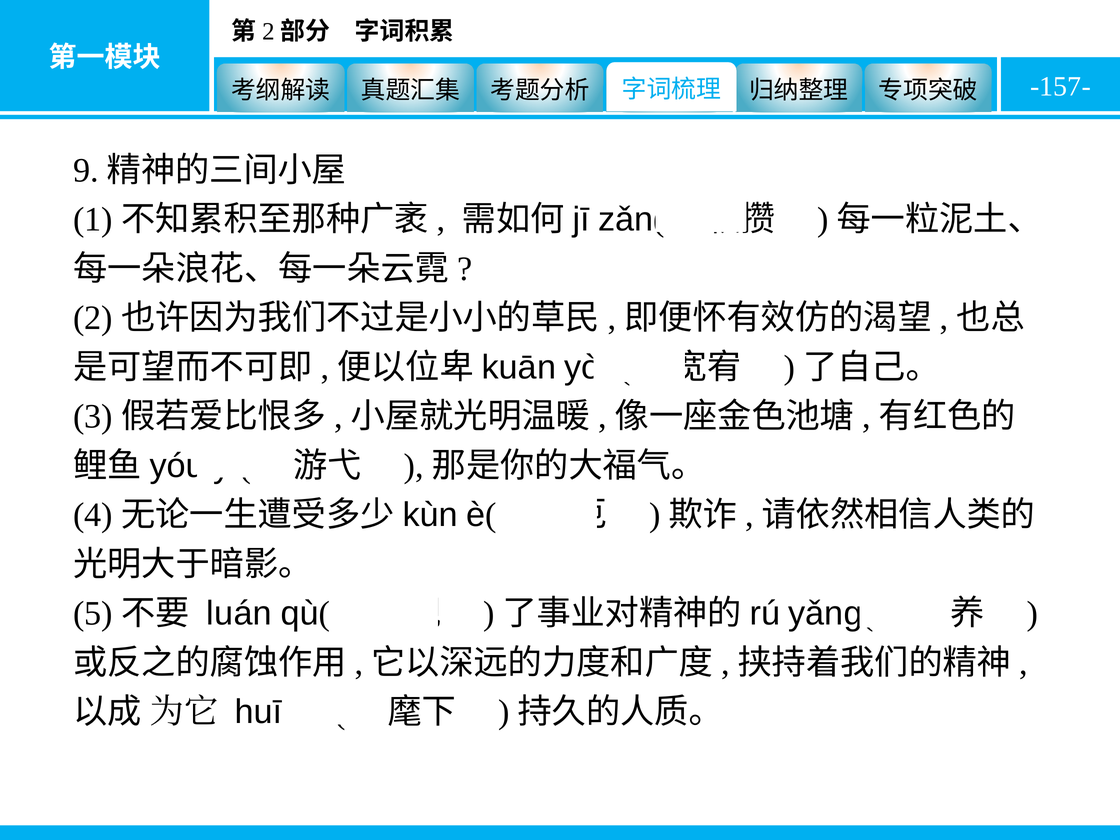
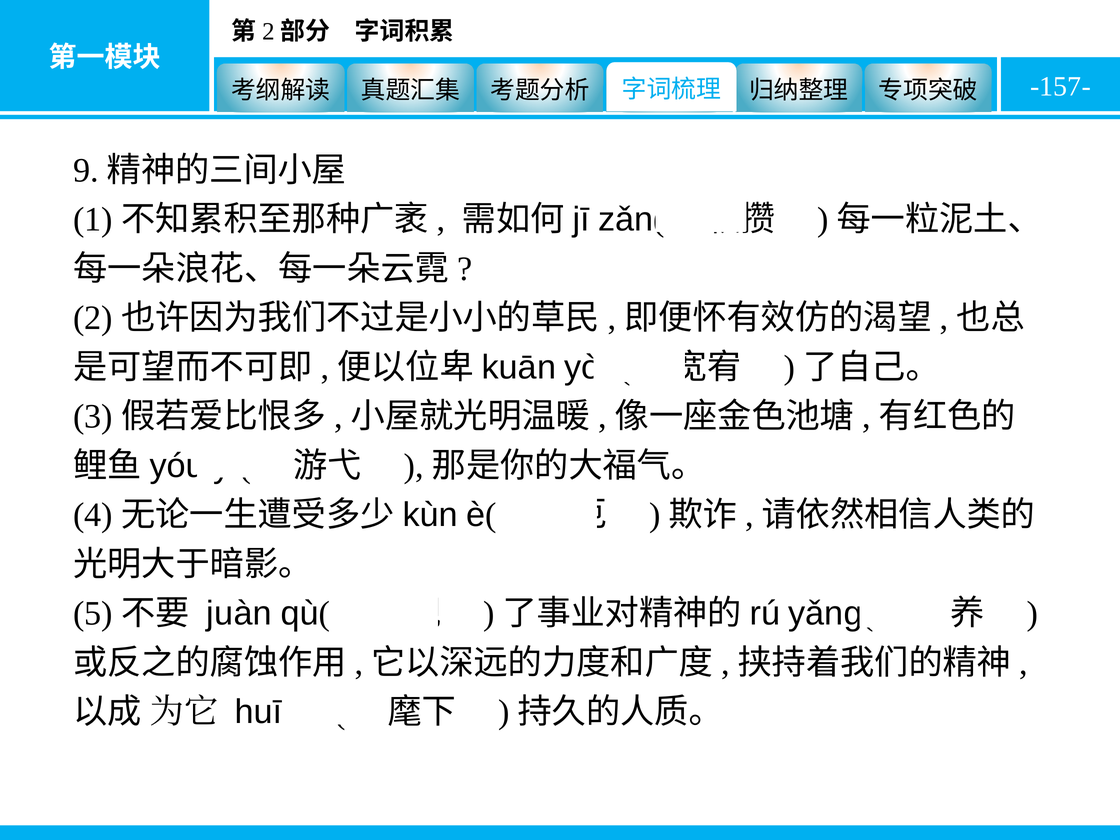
luán: luán -> juàn (239, 614)
